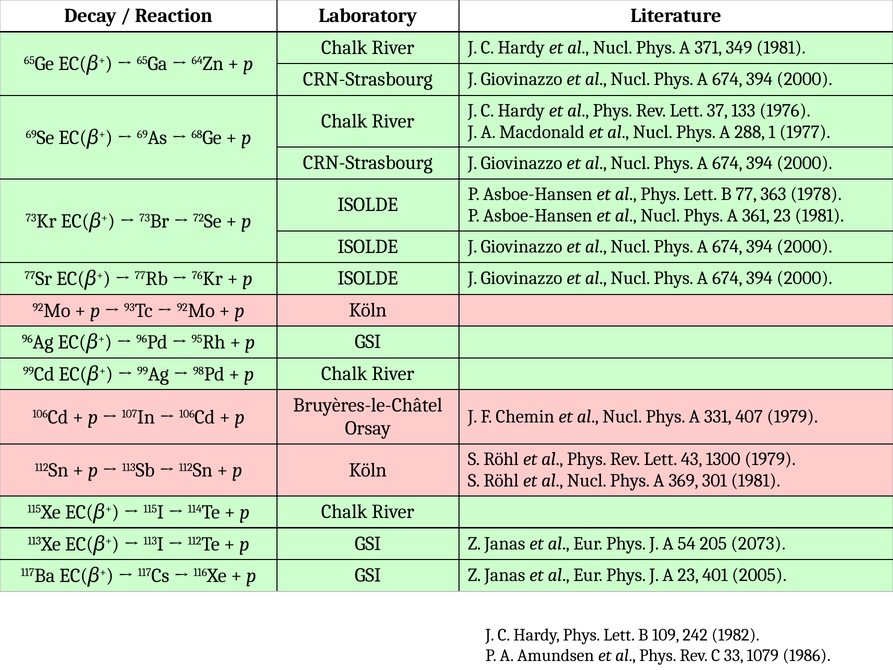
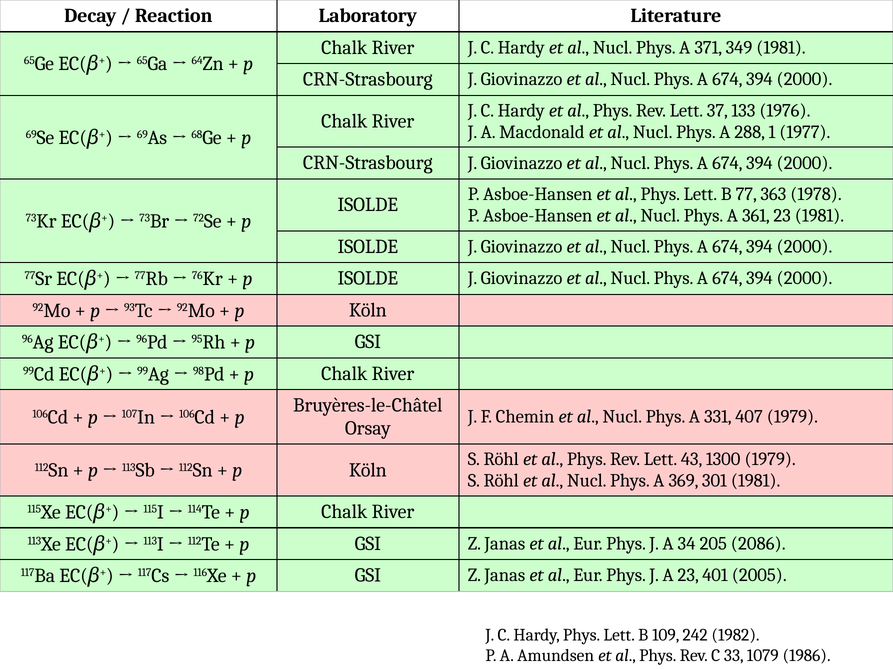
54: 54 -> 34 (687, 543)
2073: 2073 -> 2086 (758, 543)
